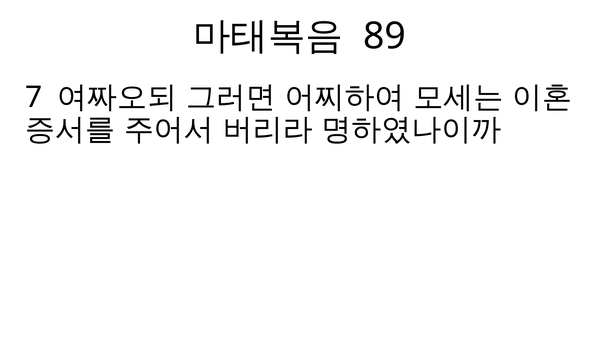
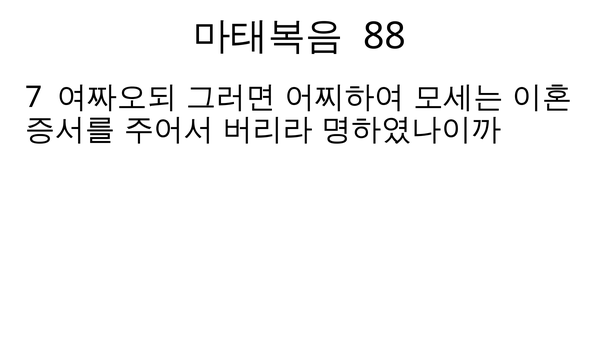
89: 89 -> 88 (384, 36)
